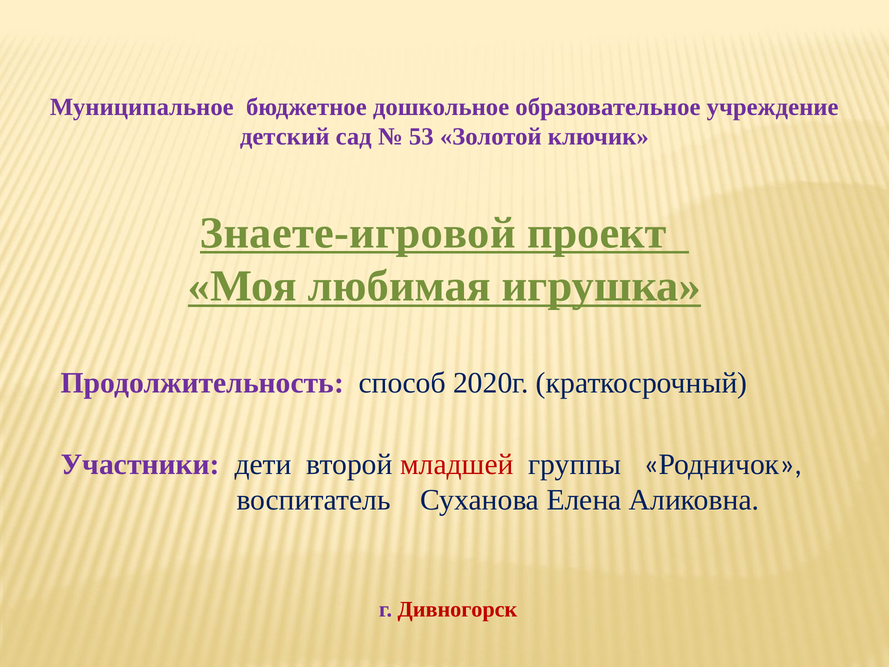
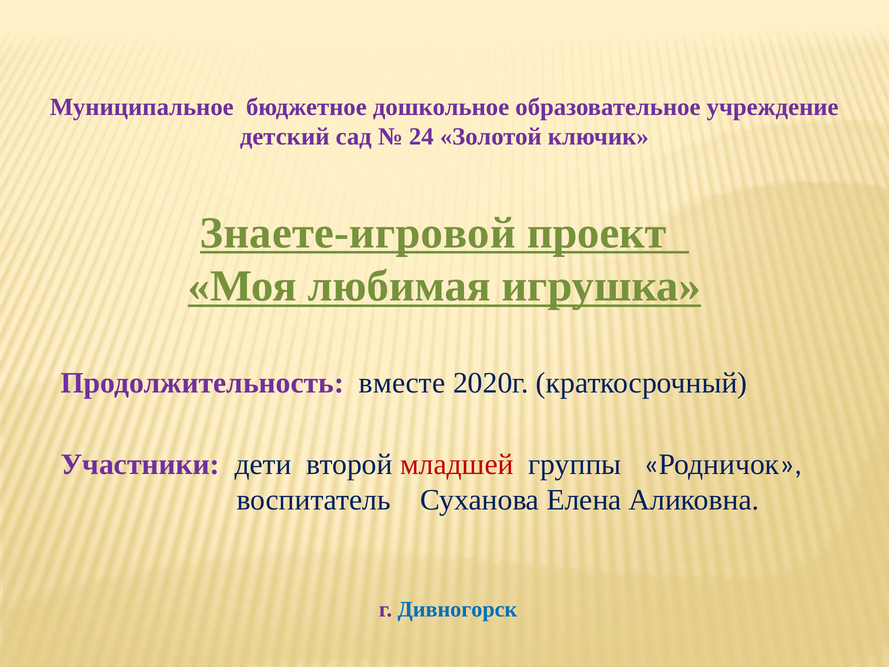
53: 53 -> 24 (421, 137)
способ: способ -> вместе (402, 383)
Дивногорск colour: red -> blue (457, 609)
